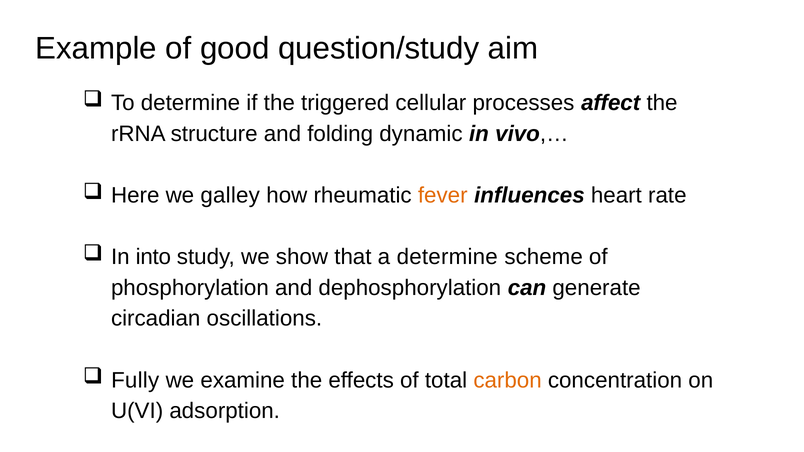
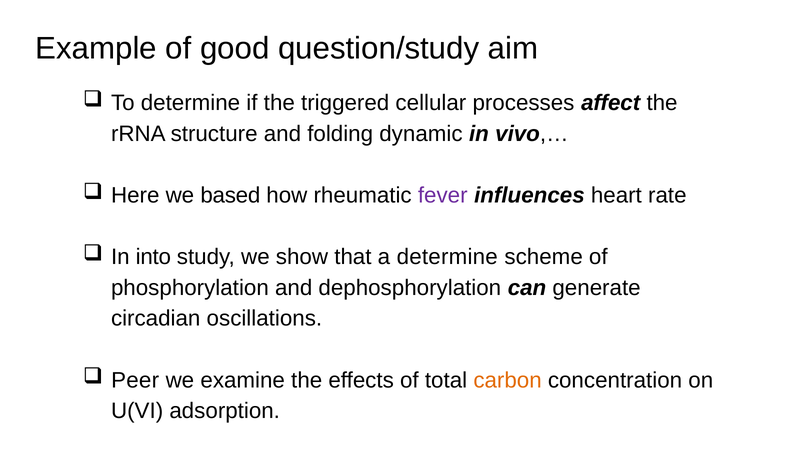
galley: galley -> based (230, 195)
fever colour: orange -> purple (443, 195)
Fully: Fully -> Peer (135, 380)
